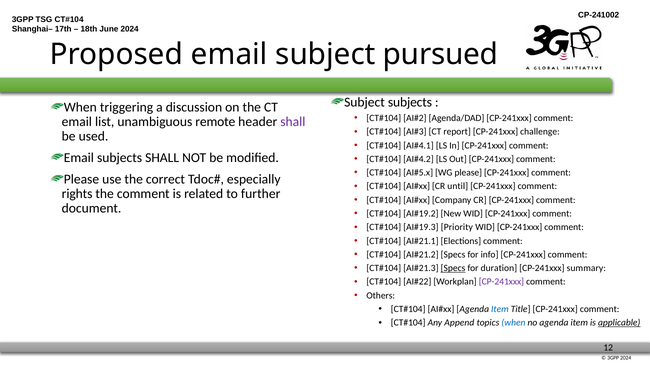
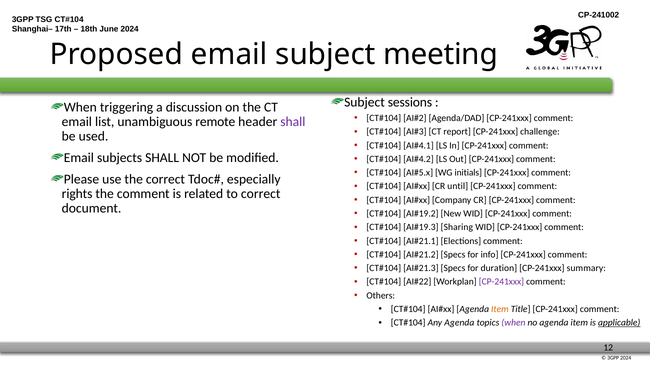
pursued: pursued -> meeting (440, 55)
Subject subjects: subjects -> sessions (410, 102)
WG please: please -> initials (468, 173)
to further: further -> correct (261, 194)
Priority: Priority -> Sharing (457, 227)
Specs underline: present -> none (453, 268)
Item colour: blue -> orange (500, 309)
Any Append: Append -> Agenda (459, 322)
when colour: blue -> purple (513, 322)
